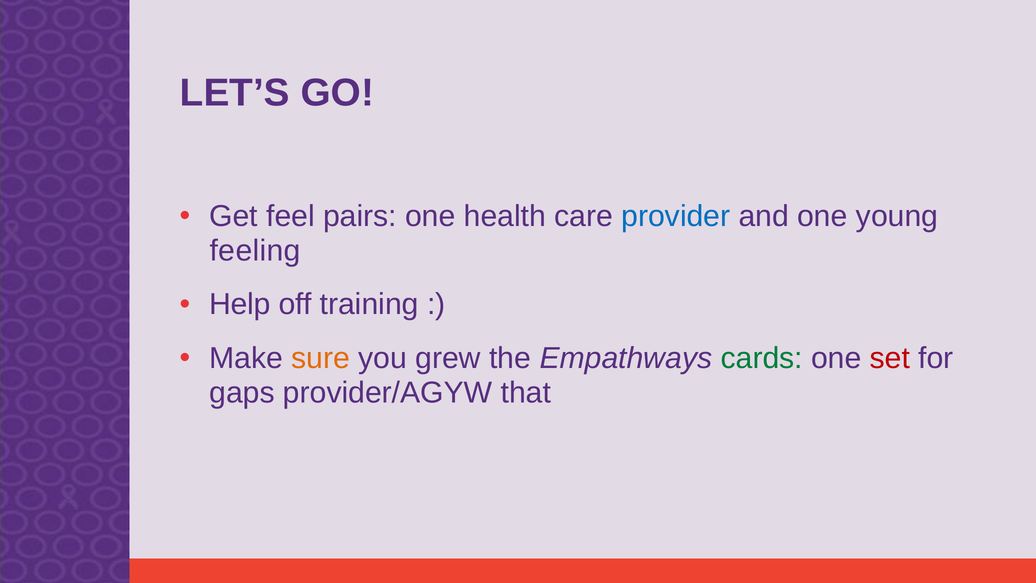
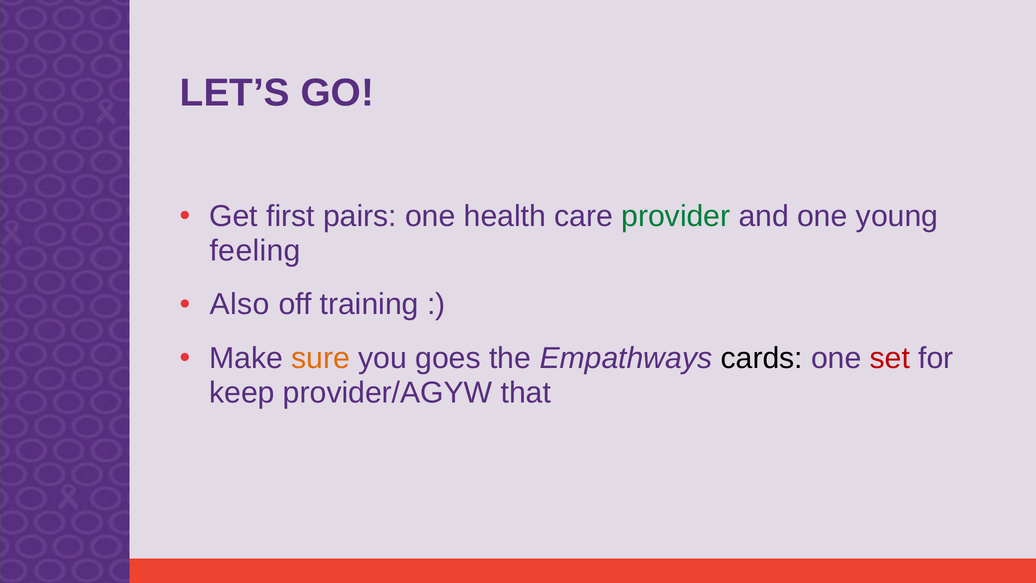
feel: feel -> first (291, 216)
provider colour: blue -> green (676, 216)
Help: Help -> Also (240, 304)
grew: grew -> goes (448, 358)
cards colour: green -> black (762, 358)
gaps: gaps -> keep (242, 392)
